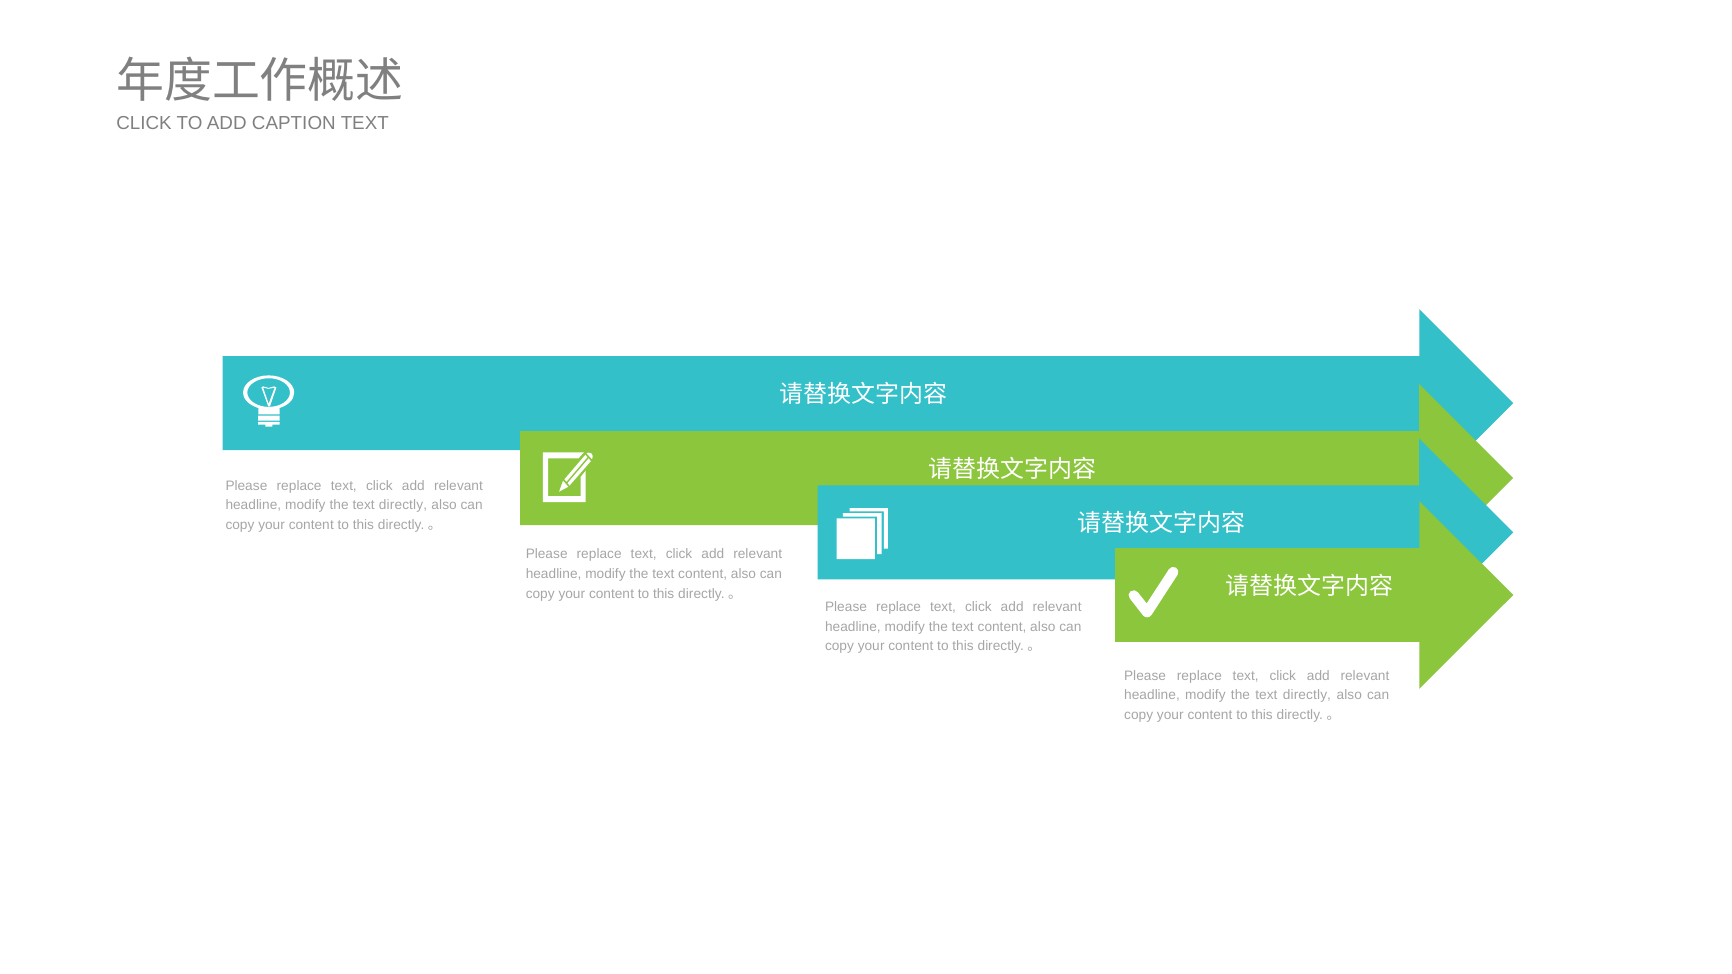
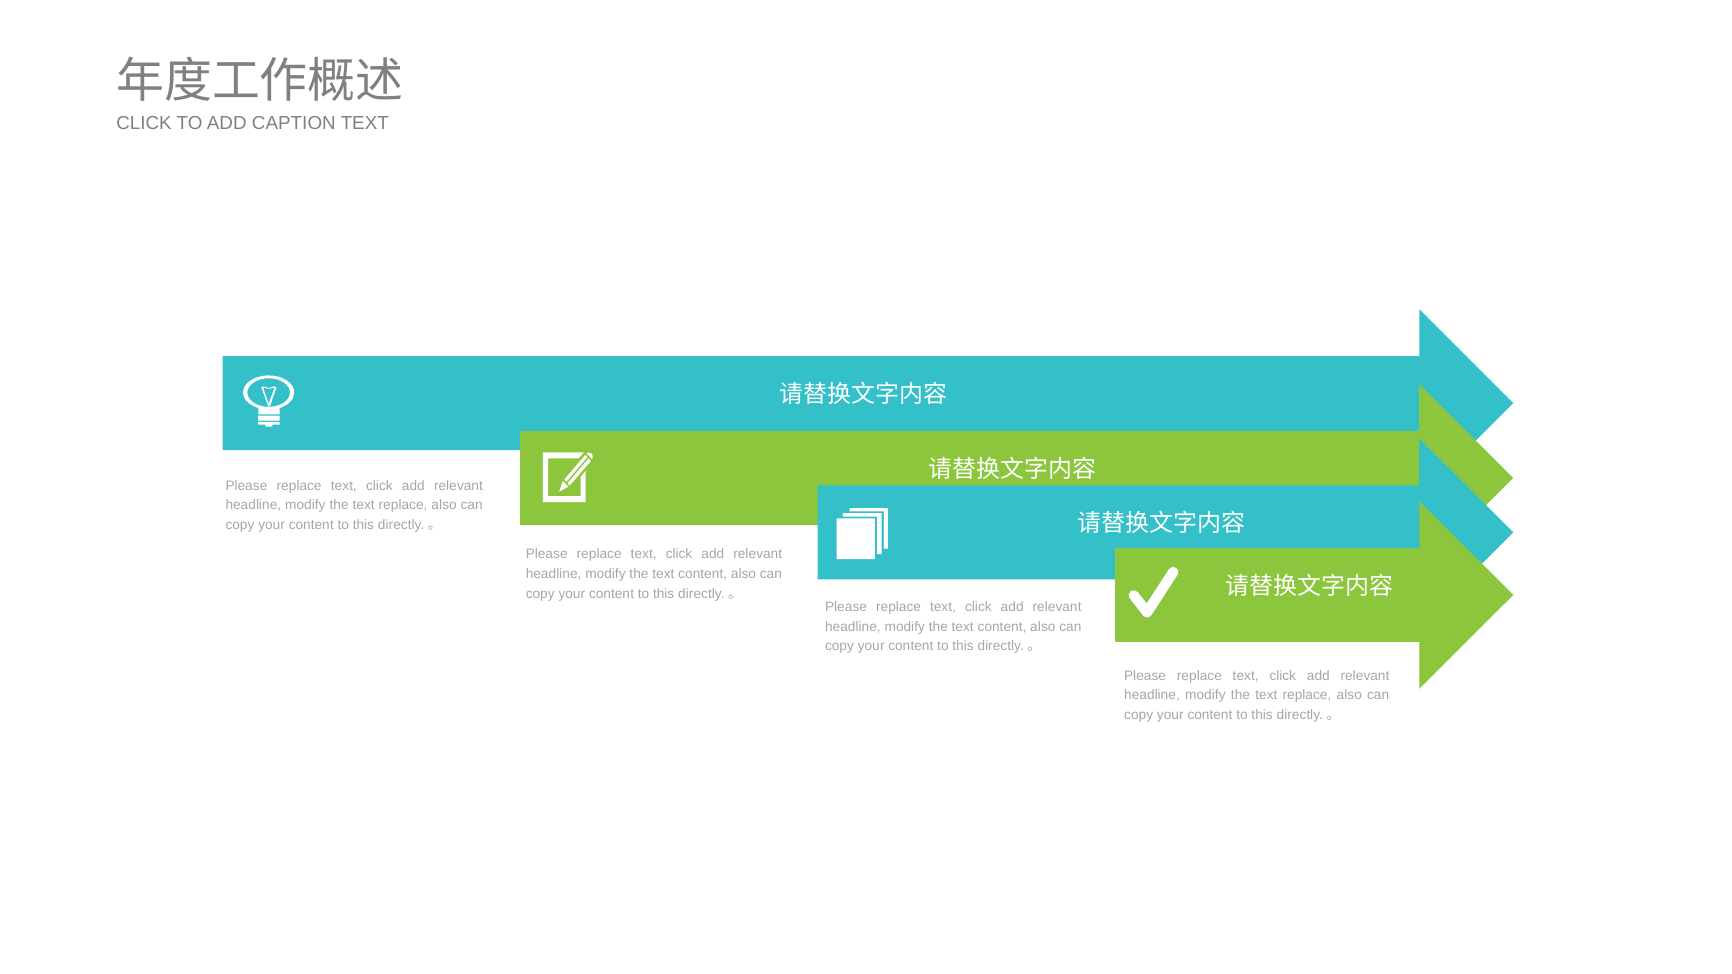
directly: directly -> replace (403, 505)
directly: directly -> replace (1307, 696)
